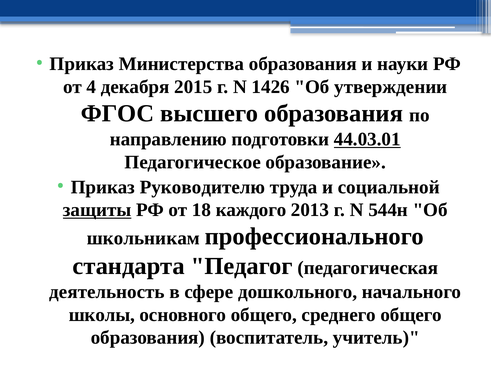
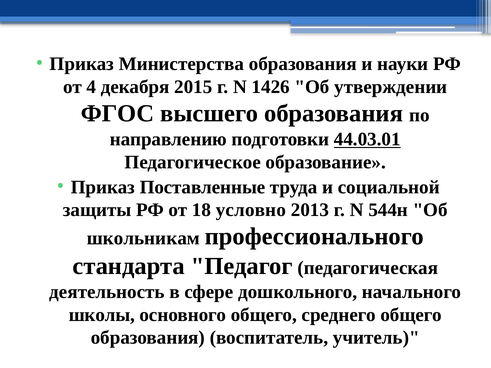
Руководителю: Руководителю -> Поставленные (202, 187)
защиты underline: present -> none (97, 210)
каждого: каждого -> условно (251, 210)
